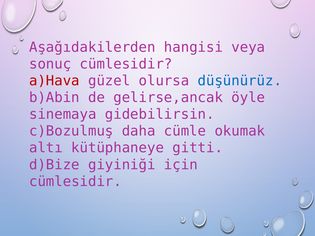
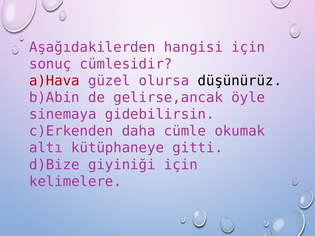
hangisi veya: veya -> için (248, 47)
düşünürüz colour: blue -> black (240, 81)
c)Bozulmuş: c)Bozulmuş -> c)Erkenden (71, 131)
cümlesidir: cümlesidir -> kelimelere (75, 182)
